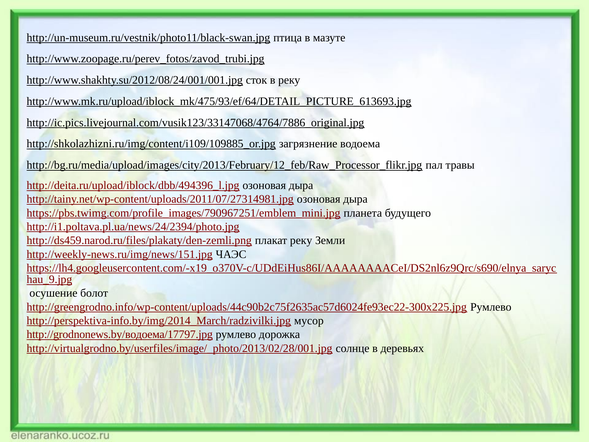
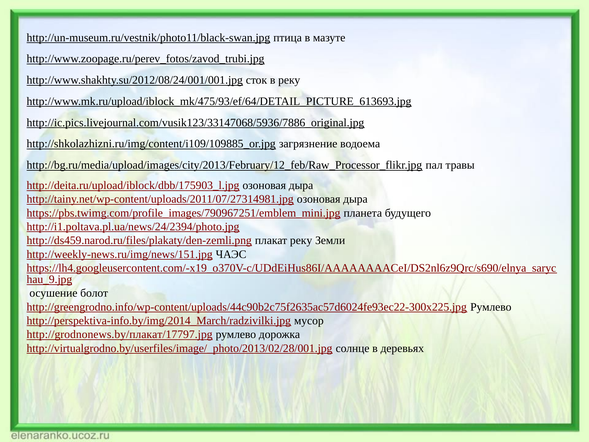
http://ic.pics.livejournal.com/vusik123/33147068/4764/7886_original.jpg: http://ic.pics.livejournal.com/vusik123/33147068/4764/7886_original.jpg -> http://ic.pics.livejournal.com/vusik123/33147068/5936/7886_original.jpg (195, 123)
http://deita.ru/upload/iblock/dbb/494396_l.jpg: http://deita.ru/upload/iblock/dbb/494396_l.jpg -> http://deita.ru/upload/iblock/dbb/175903_l.jpg (133, 185)
http://grodnonews.by/водоема/17797.jpg: http://grodnonews.by/водоема/17797.jpg -> http://grodnonews.by/плакат/17797.jpg (120, 334)
